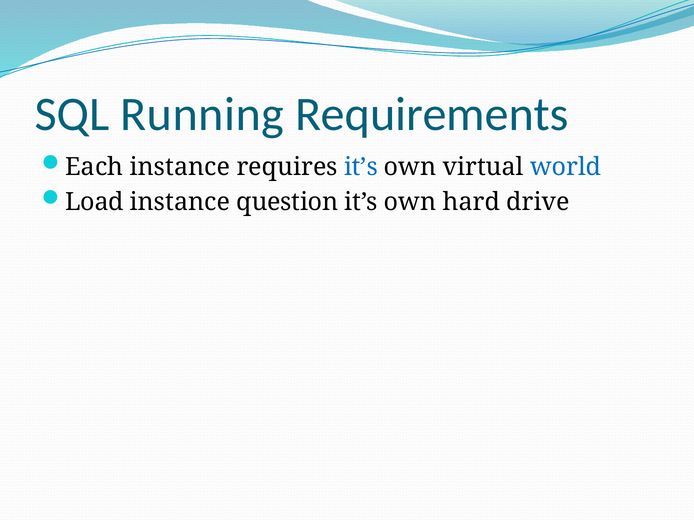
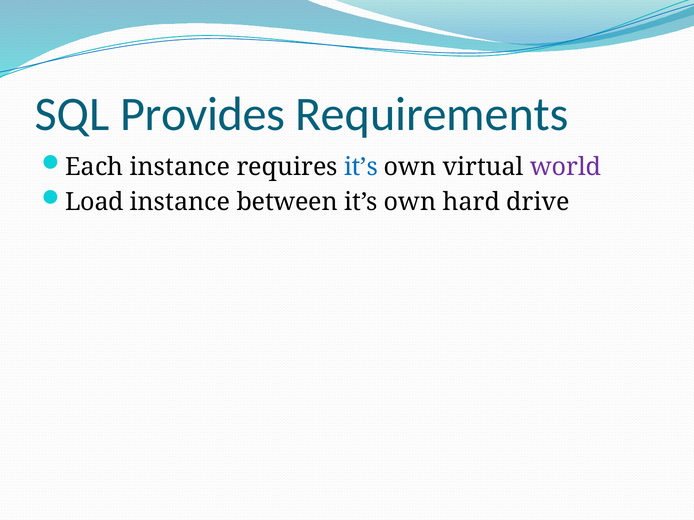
Running: Running -> Provides (203, 115)
world colour: blue -> purple (566, 167)
question: question -> between (287, 202)
